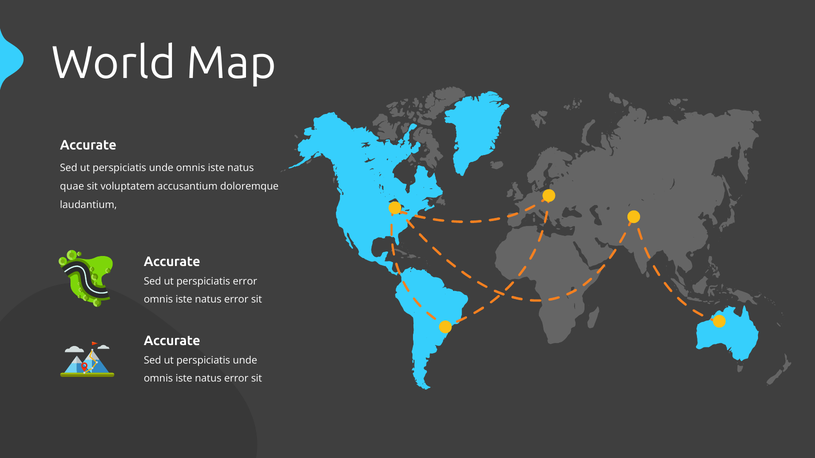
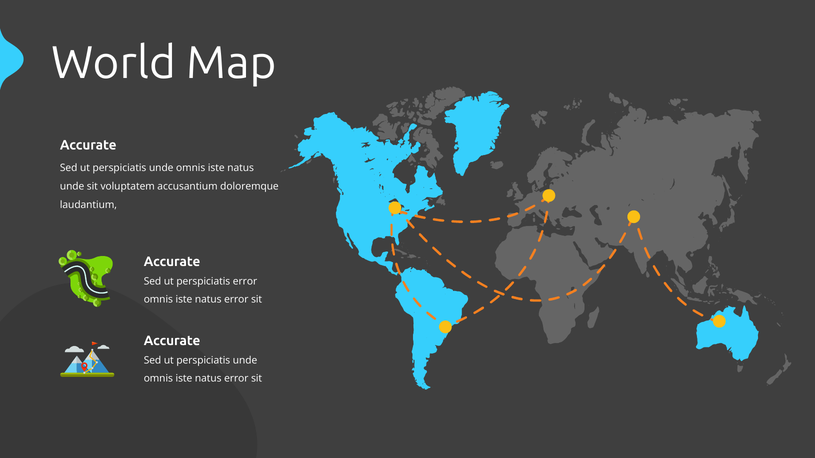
quae: quae -> unde (72, 187)
